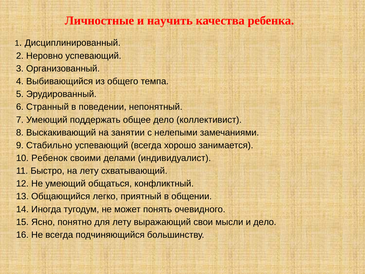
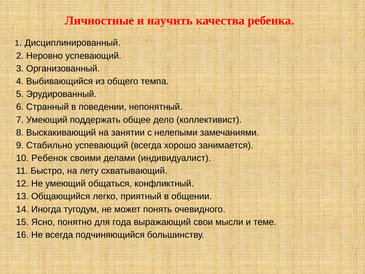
для лету: лету -> года (122, 222)
и дело: дело -> теме (265, 222)
